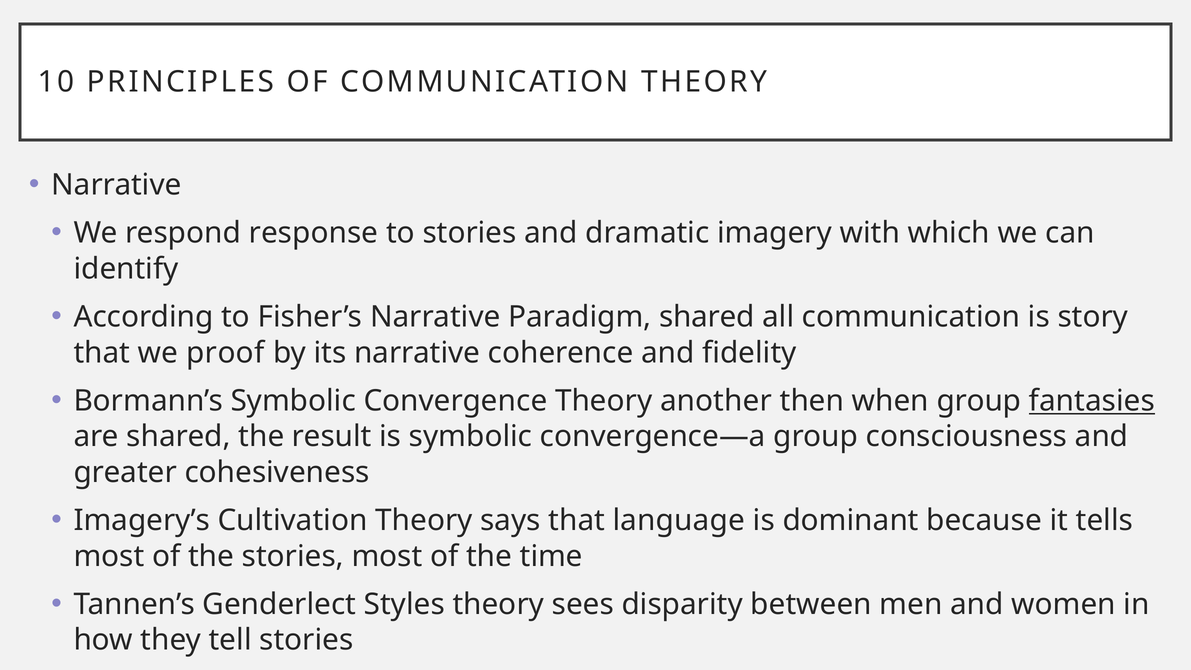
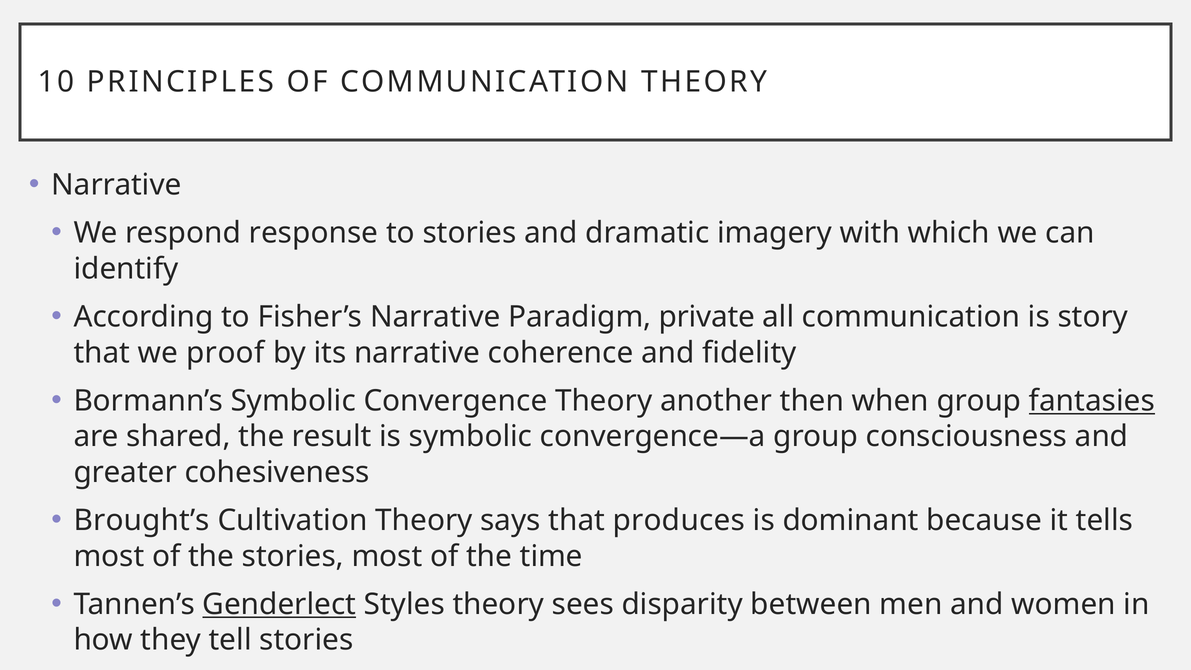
Paradigm shared: shared -> private (707, 317)
Imagery’s: Imagery’s -> Brought’s (142, 520)
language: language -> produces (679, 520)
Genderlect underline: none -> present (279, 604)
